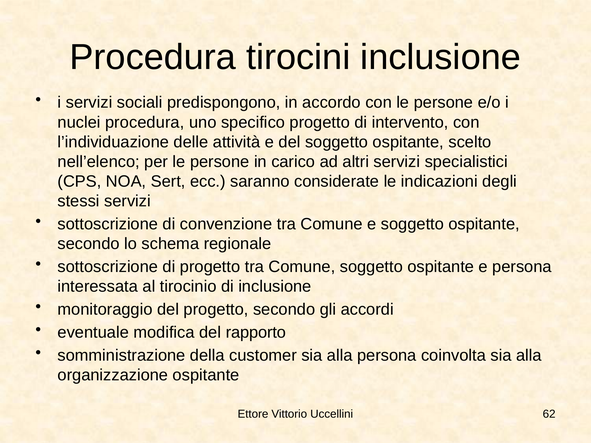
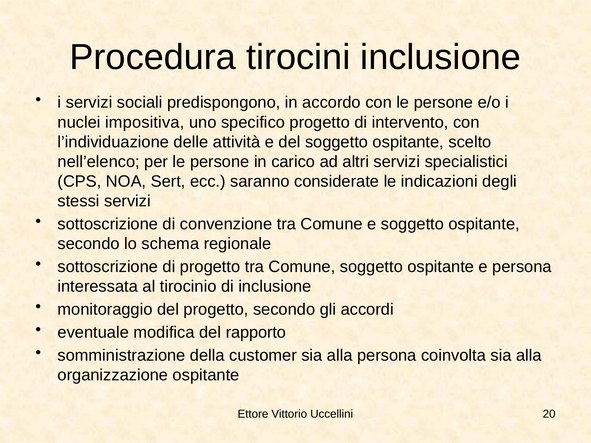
nuclei procedura: procedura -> impositiva (145, 122)
62: 62 -> 20 (549, 414)
